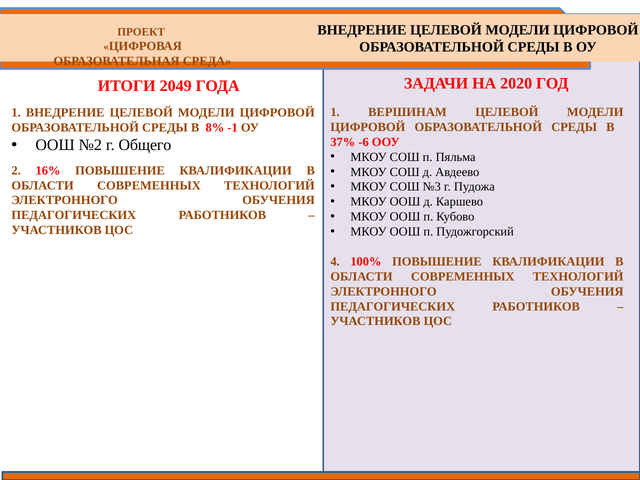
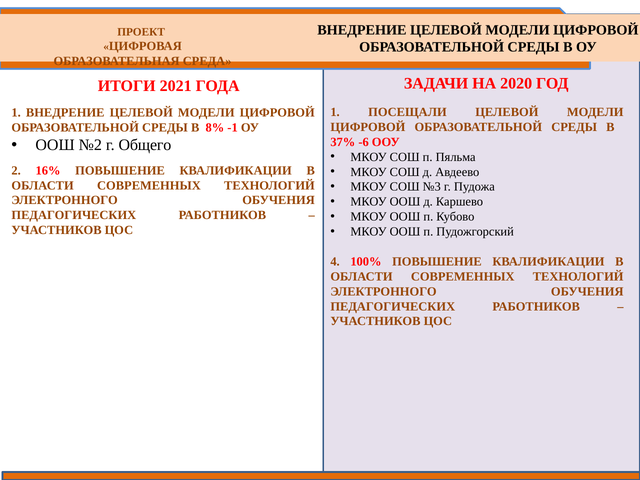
2049: 2049 -> 2021 (176, 86)
ВЕРШИНАМ: ВЕРШИНАМ -> ПОСЕЩАЛИ (407, 112)
